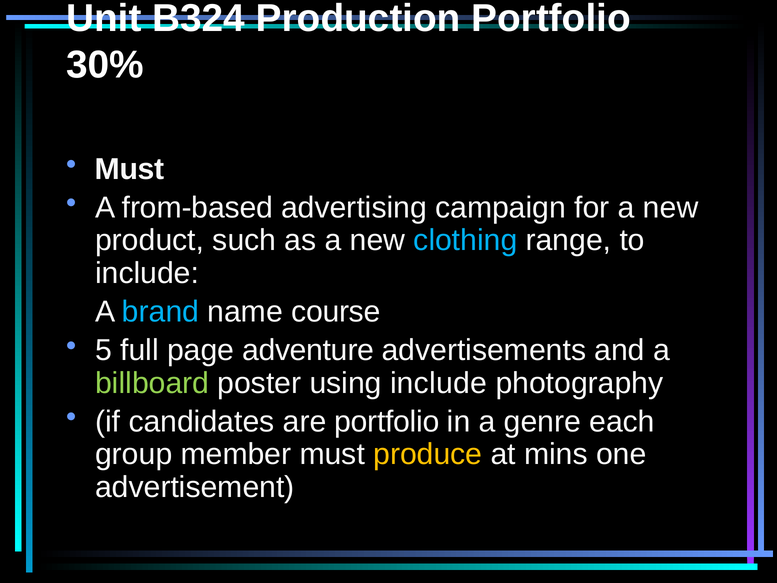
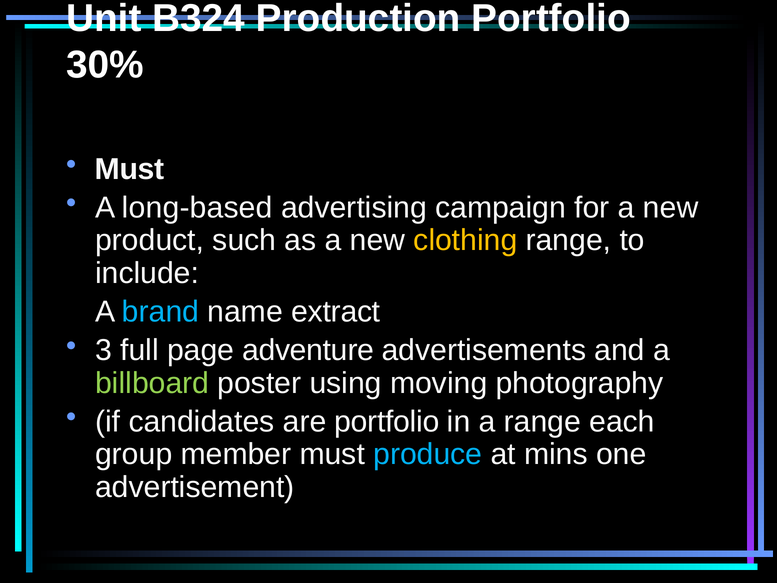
from-based: from-based -> long-based (197, 208)
clothing colour: light blue -> yellow (465, 240)
course: course -> extract (336, 312)
5: 5 -> 3 (104, 350)
using include: include -> moving (439, 383)
a genre: genre -> range (542, 422)
produce colour: yellow -> light blue (428, 454)
